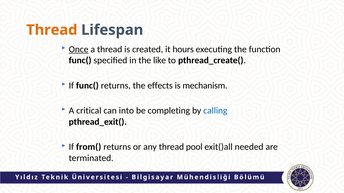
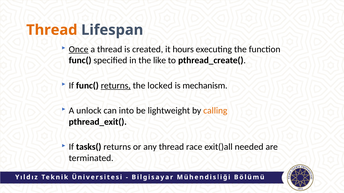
returns underline: none -> present (116, 86)
effects: effects -> locked (160, 86)
critical: critical -> unlock (89, 111)
completing: completing -> lightweight (169, 111)
calling colour: blue -> orange (215, 111)
from(: from( -> tasks( (89, 147)
pool: pool -> race (194, 147)
